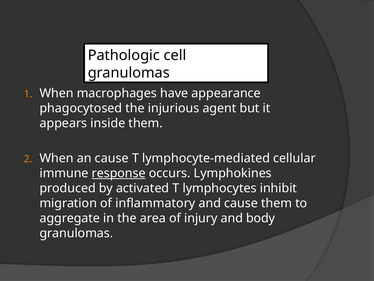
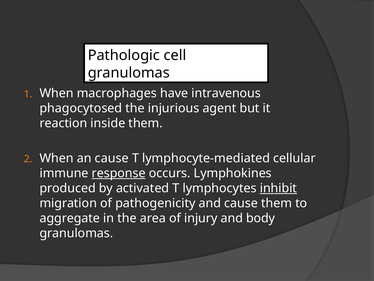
appearance: appearance -> intravenous (226, 93)
appears: appears -> reaction (63, 123)
inhibit underline: none -> present (278, 188)
inflammatory: inflammatory -> pathogenicity (155, 203)
